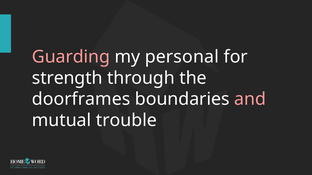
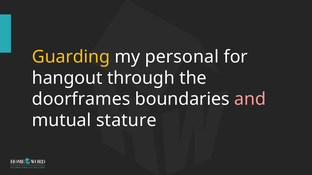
Guarding colour: pink -> yellow (71, 57)
strength: strength -> hangout (67, 78)
trouble: trouble -> stature (126, 121)
